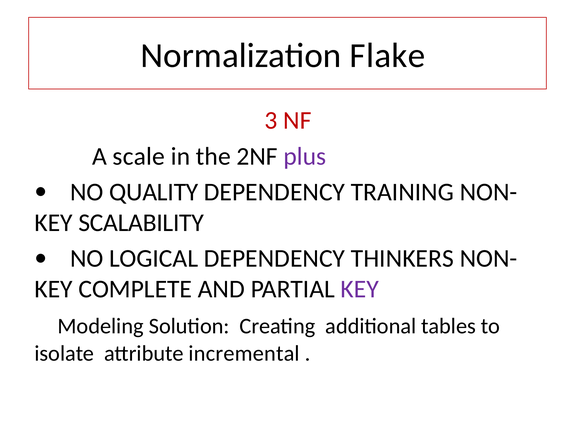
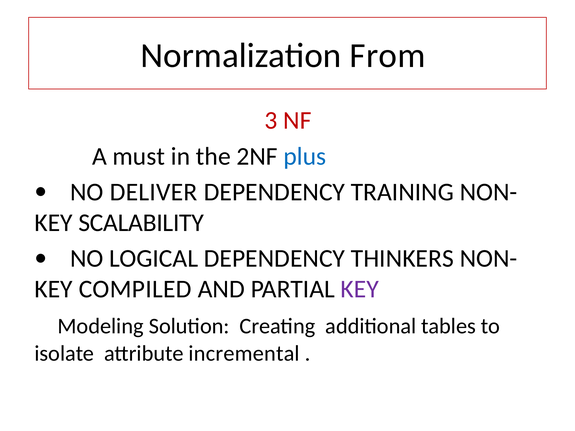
Flake: Flake -> From (388, 56)
scale: scale -> must (139, 156)
plus colour: purple -> blue (305, 156)
QUALITY: QUALITY -> DELIVER (154, 192)
COMPLETE: COMPLETE -> COMPILED (135, 289)
